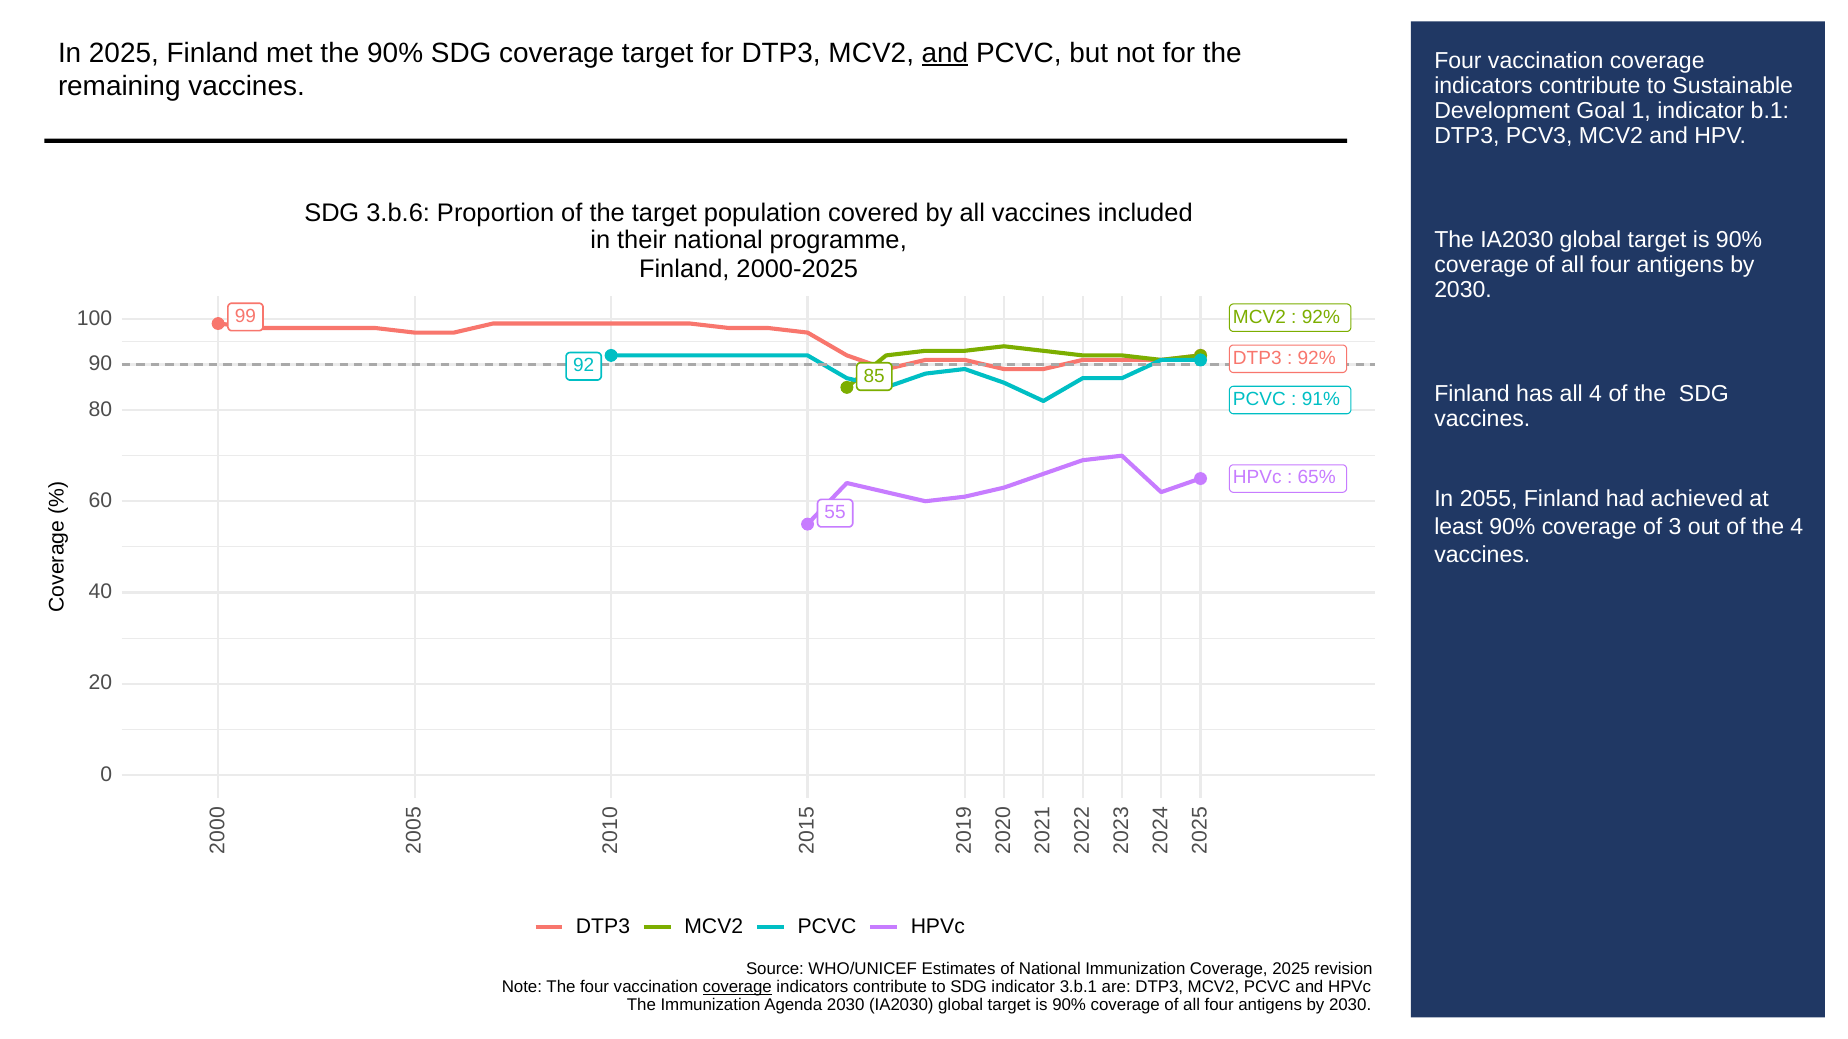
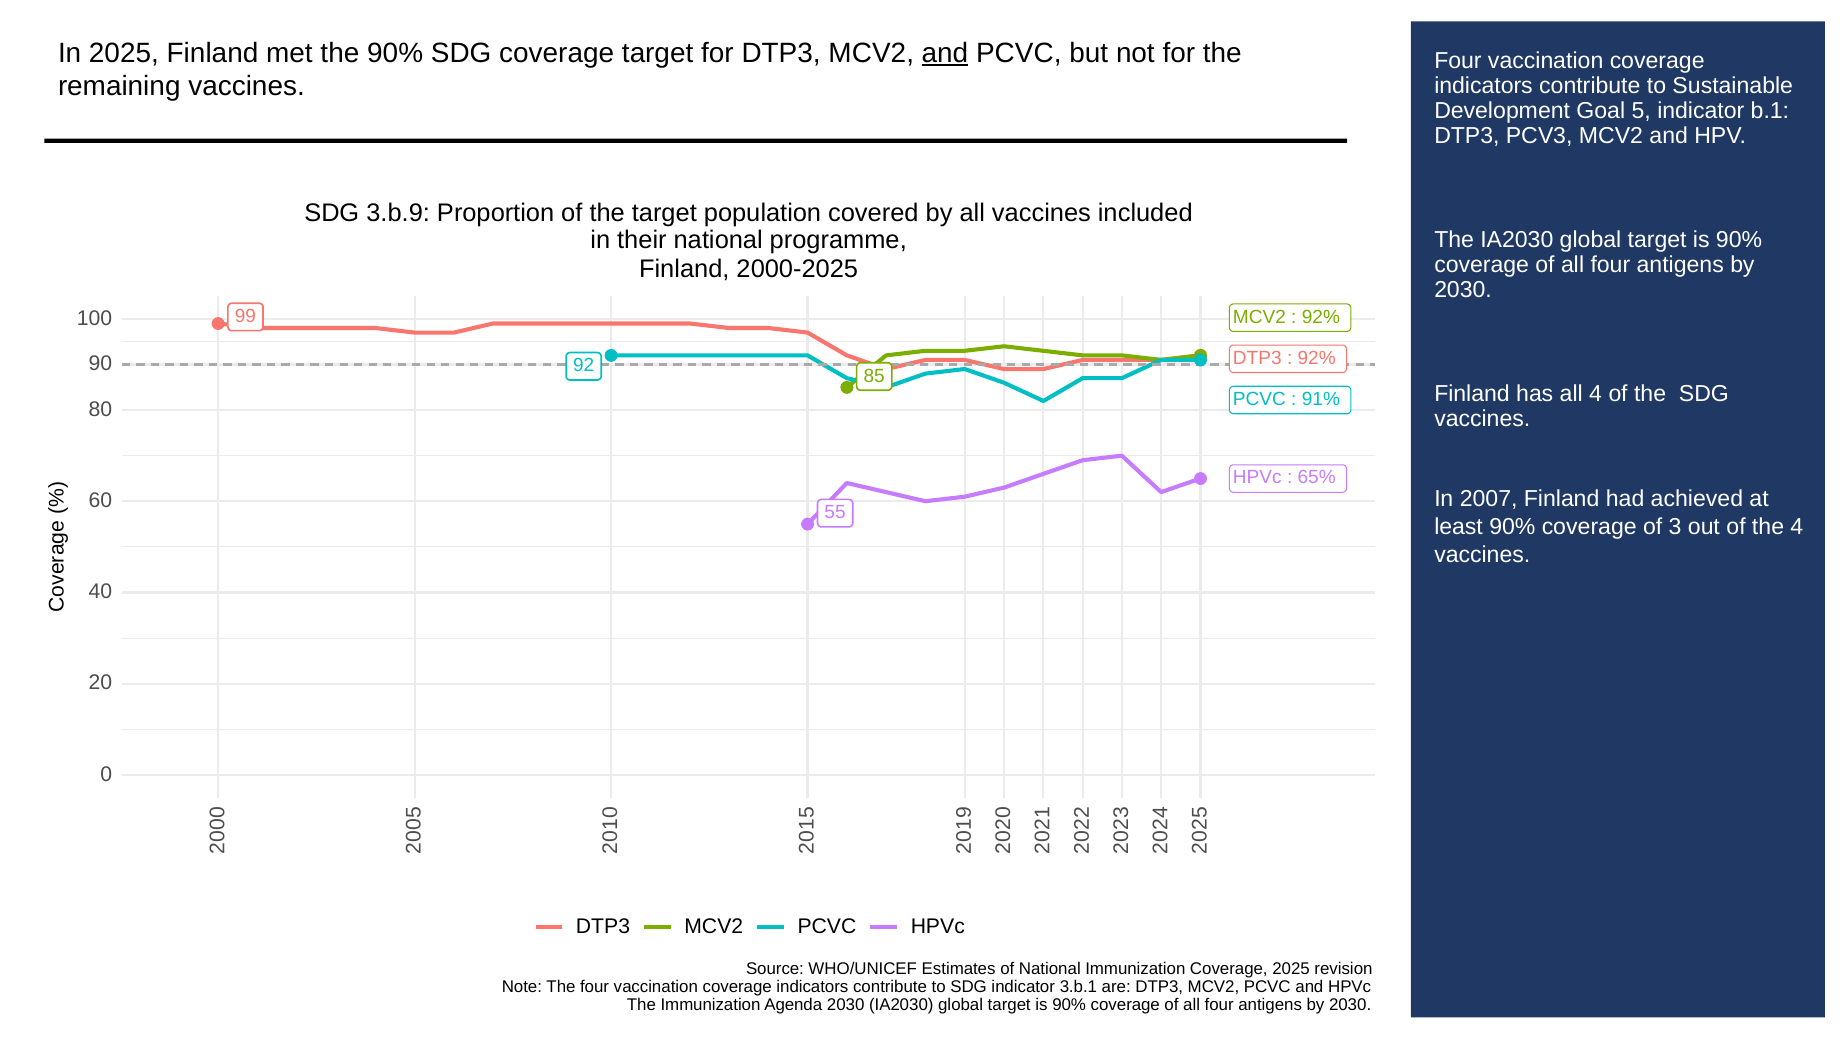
Goal 1: 1 -> 5 (1641, 111)
3.b.6: 3.b.6 -> 3.b.9 (398, 213)
2055: 2055 -> 2007 (1489, 500)
coverage underline: present -> none (737, 988)
